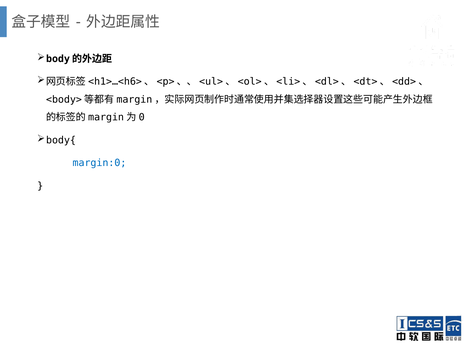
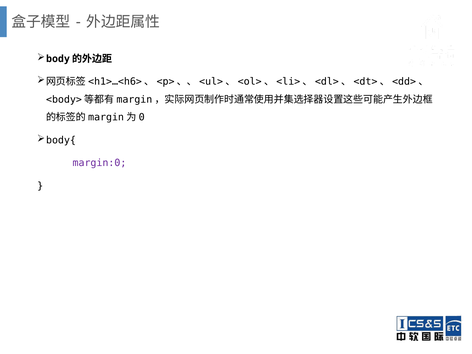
margin:0 colour: blue -> purple (99, 163)
